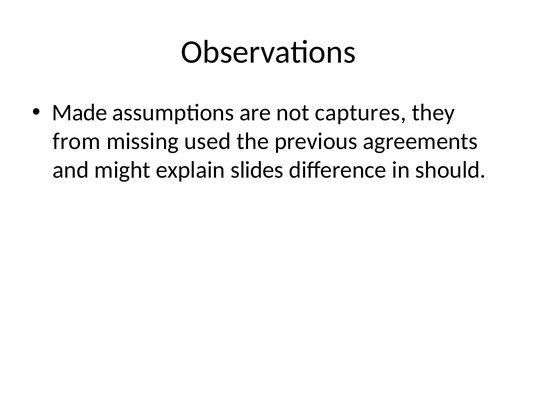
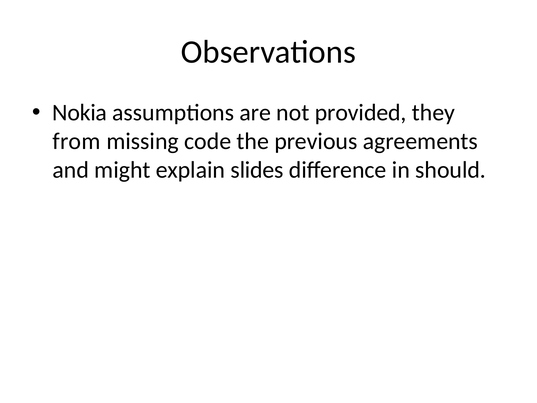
Made: Made -> Nokia (80, 113)
captures: captures -> provided (361, 113)
used: used -> code (208, 141)
